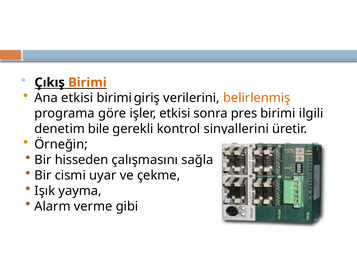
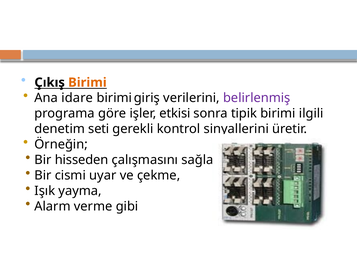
Ana etkisi: etkisi -> idare (77, 98)
belirlenmiş colour: orange -> purple (257, 98)
pres: pres -> tipik (244, 113)
bile: bile -> seti (99, 129)
